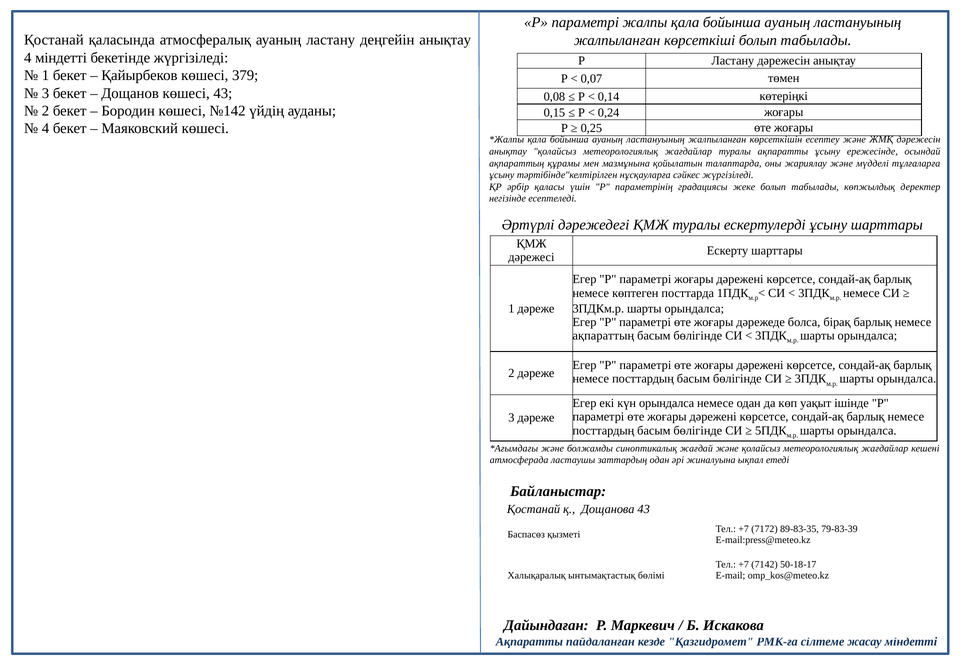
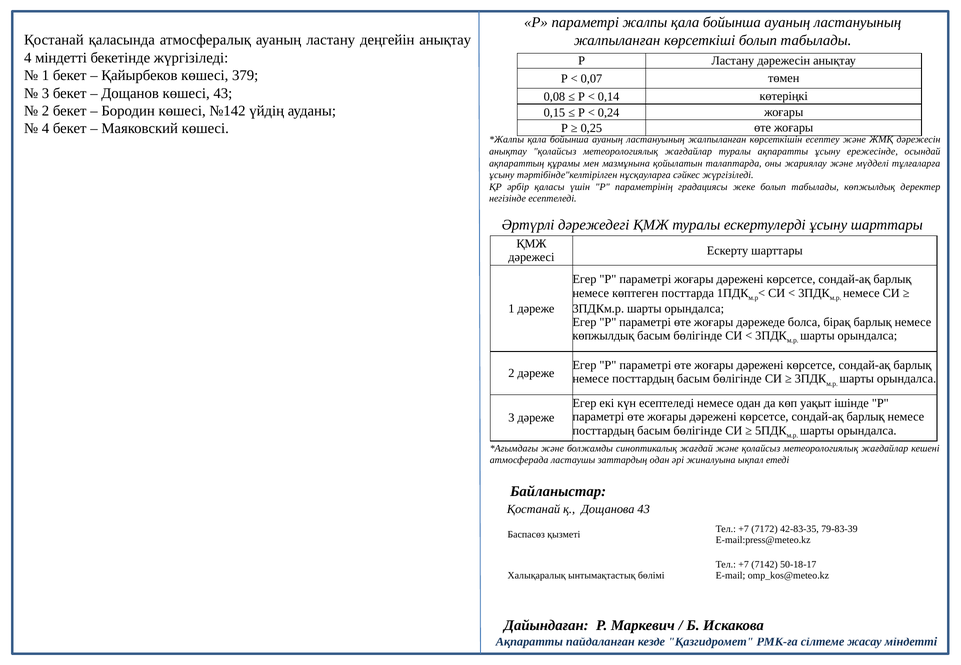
ақпараттың: ақпараттың -> көпжылдық (603, 336)
күн орындалса: орындалса -> есептеледі (667, 403)
89-83-35: 89-83-35 -> 42-83-35 (800, 529)
